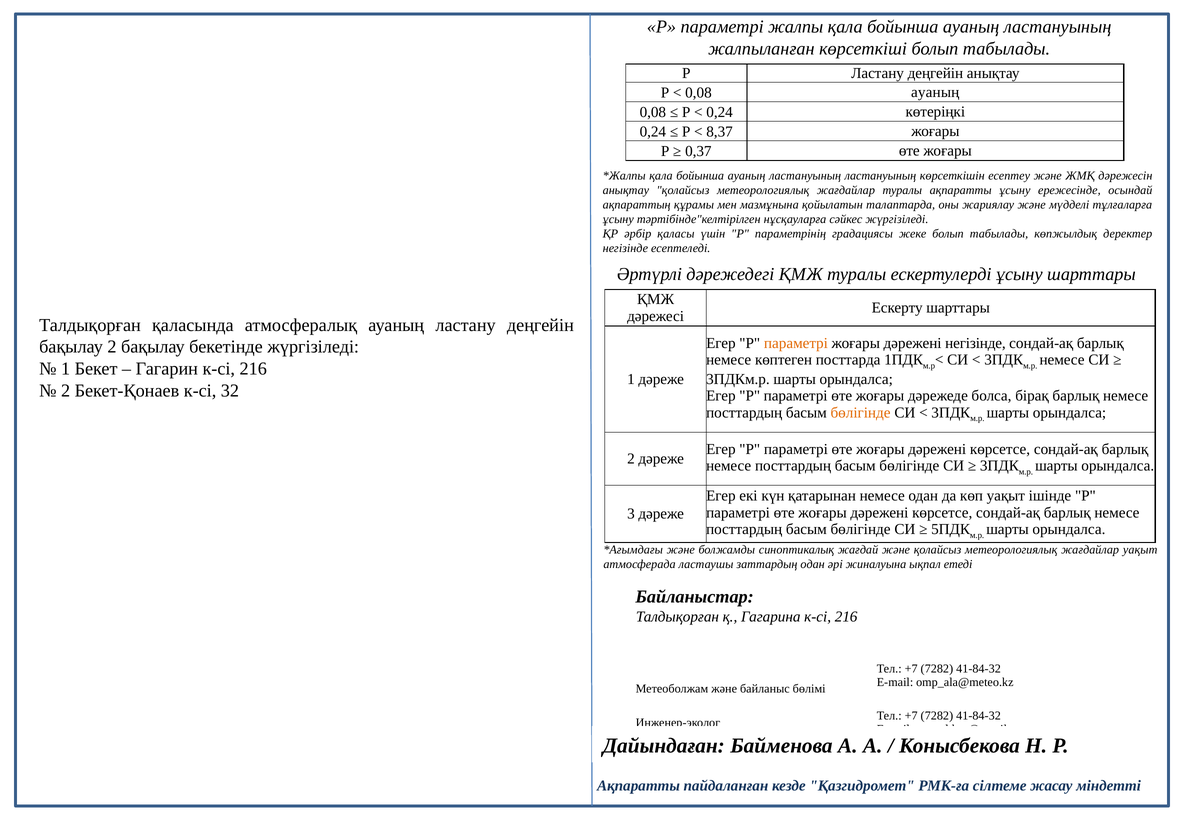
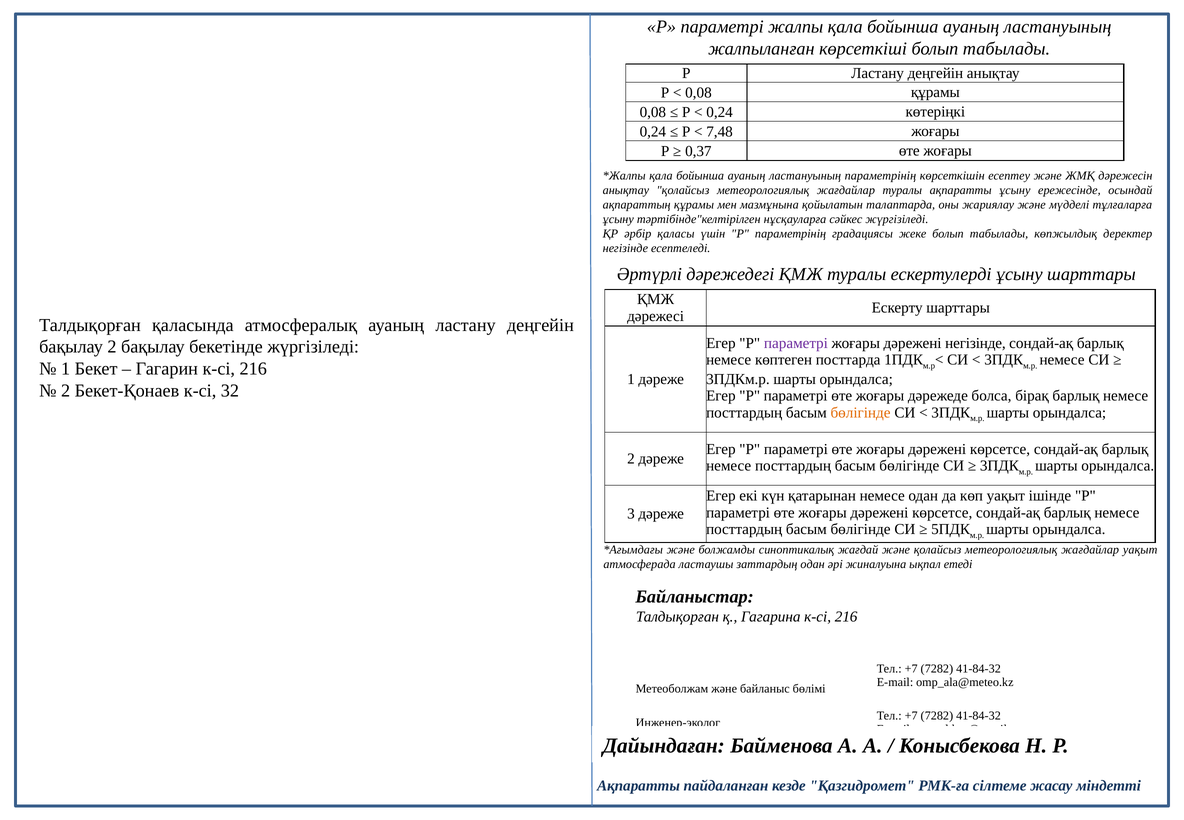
0,08 ауаның: ауаның -> құрамы (935, 92)
8,37: 8,37 -> 7,48 (720, 132)
ластануының ластануының: ластануының -> параметрінің (880, 176)
параметрі colour: orange -> purple (796, 343)
